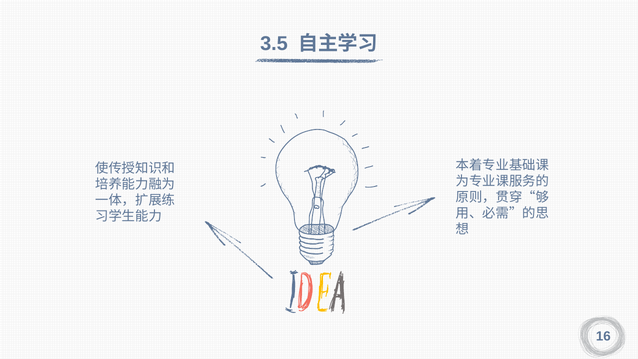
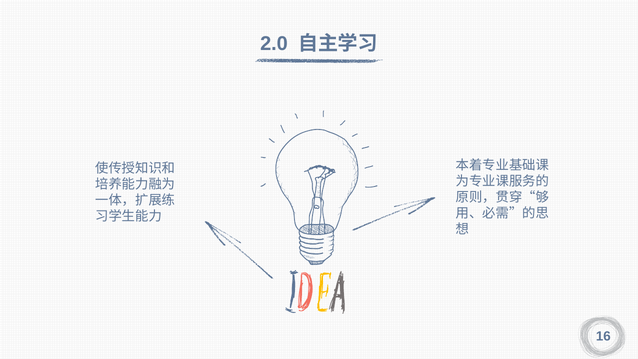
3.5: 3.5 -> 2.0 (274, 44)
